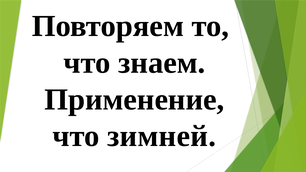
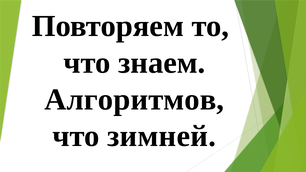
Применение: Применение -> Алгоритмов (134, 100)
